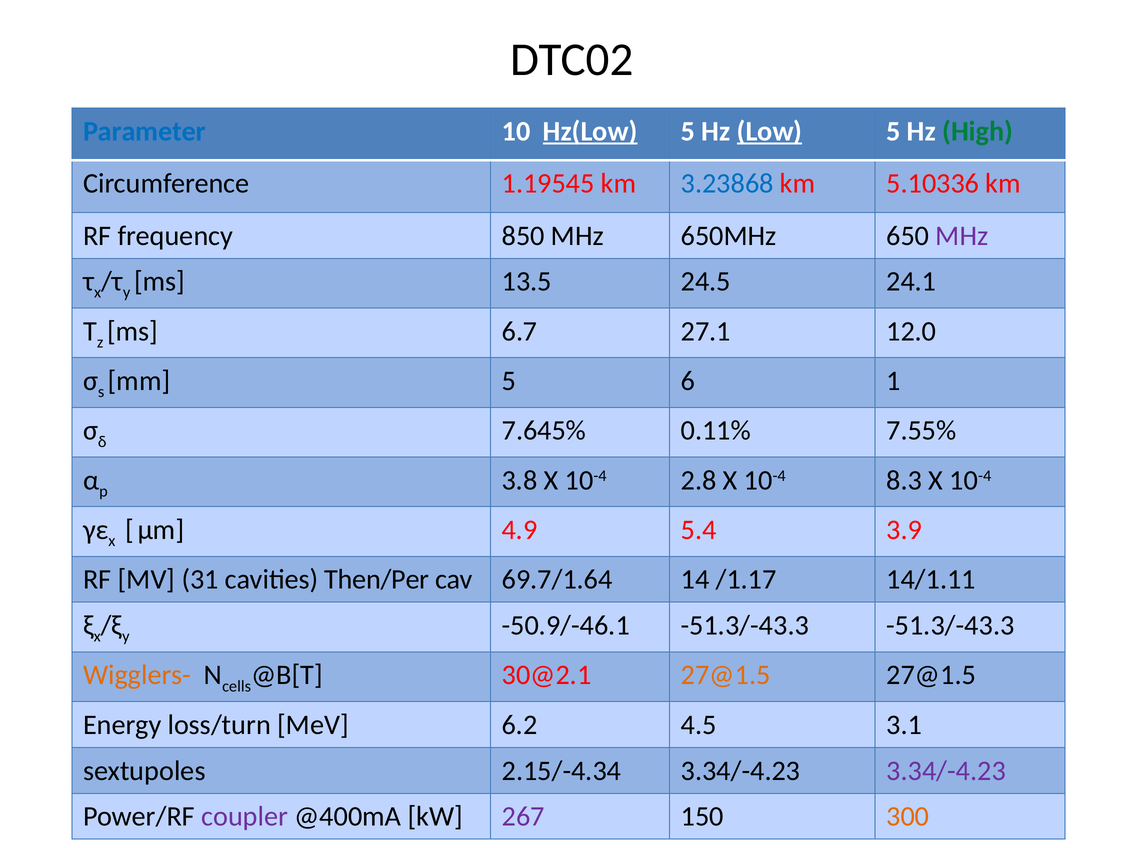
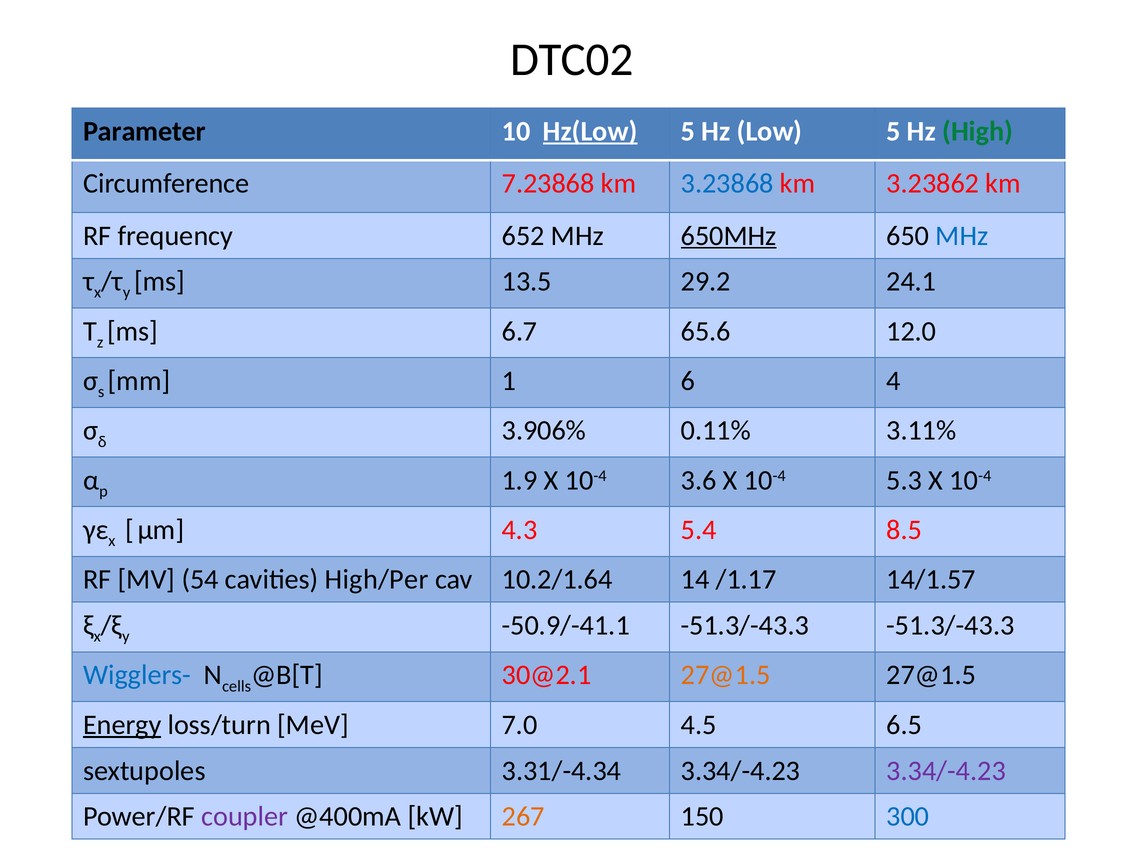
Parameter colour: blue -> black (144, 131)
Low underline: present -> none (770, 131)
1.19545: 1.19545 -> 7.23868 (548, 183)
5.10336: 5.10336 -> 3.23862 (933, 183)
850: 850 -> 652 (523, 236)
650MHz underline: none -> present (729, 236)
MHz colour: purple -> blue (962, 236)
24.5: 24.5 -> 29.2 (706, 281)
27.1: 27.1 -> 65.6 (706, 331)
mm 5: 5 -> 1 (509, 381)
1: 1 -> 4 (894, 381)
7.645%: 7.645% -> 3.906% (544, 430)
7.55%: 7.55% -> 3.11% (921, 430)
3.8: 3.8 -> 1.9 (520, 480)
2.8: 2.8 -> 3.6 (699, 480)
8.3: 8.3 -> 5.3 (904, 480)
4.9: 4.9 -> 4.3 (520, 530)
3.9: 3.9 -> 8.5 (904, 530)
31: 31 -> 54 (200, 579)
Then/Per: Then/Per -> High/Per (377, 579)
69.7/1.64: 69.7/1.64 -> 10.2/1.64 (557, 579)
14/1.11: 14/1.11 -> 14/1.57 (931, 579)
-50.9/-46.1: -50.9/-46.1 -> -50.9/-41.1 (566, 625)
Wigglers- colour: orange -> blue (137, 675)
Energy underline: none -> present (122, 724)
6.2: 6.2 -> 7.0 (520, 724)
3.1: 3.1 -> 6.5 (904, 724)
2.15/-4.34: 2.15/-4.34 -> 3.31/-4.34 (561, 770)
267 colour: purple -> orange (523, 816)
300 colour: orange -> blue (908, 816)
